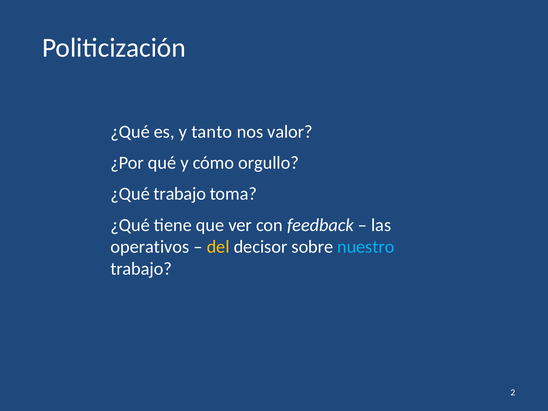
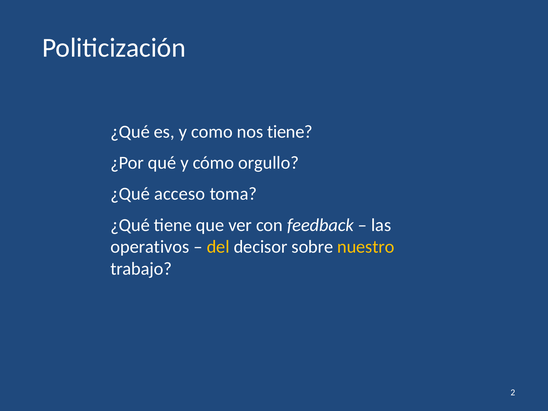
tanto: tanto -> como (212, 132)
nos valor: valor -> tiene (290, 132)
¿Qué trabajo: trabajo -> acceso (180, 194)
nuestro colour: light blue -> yellow (366, 247)
